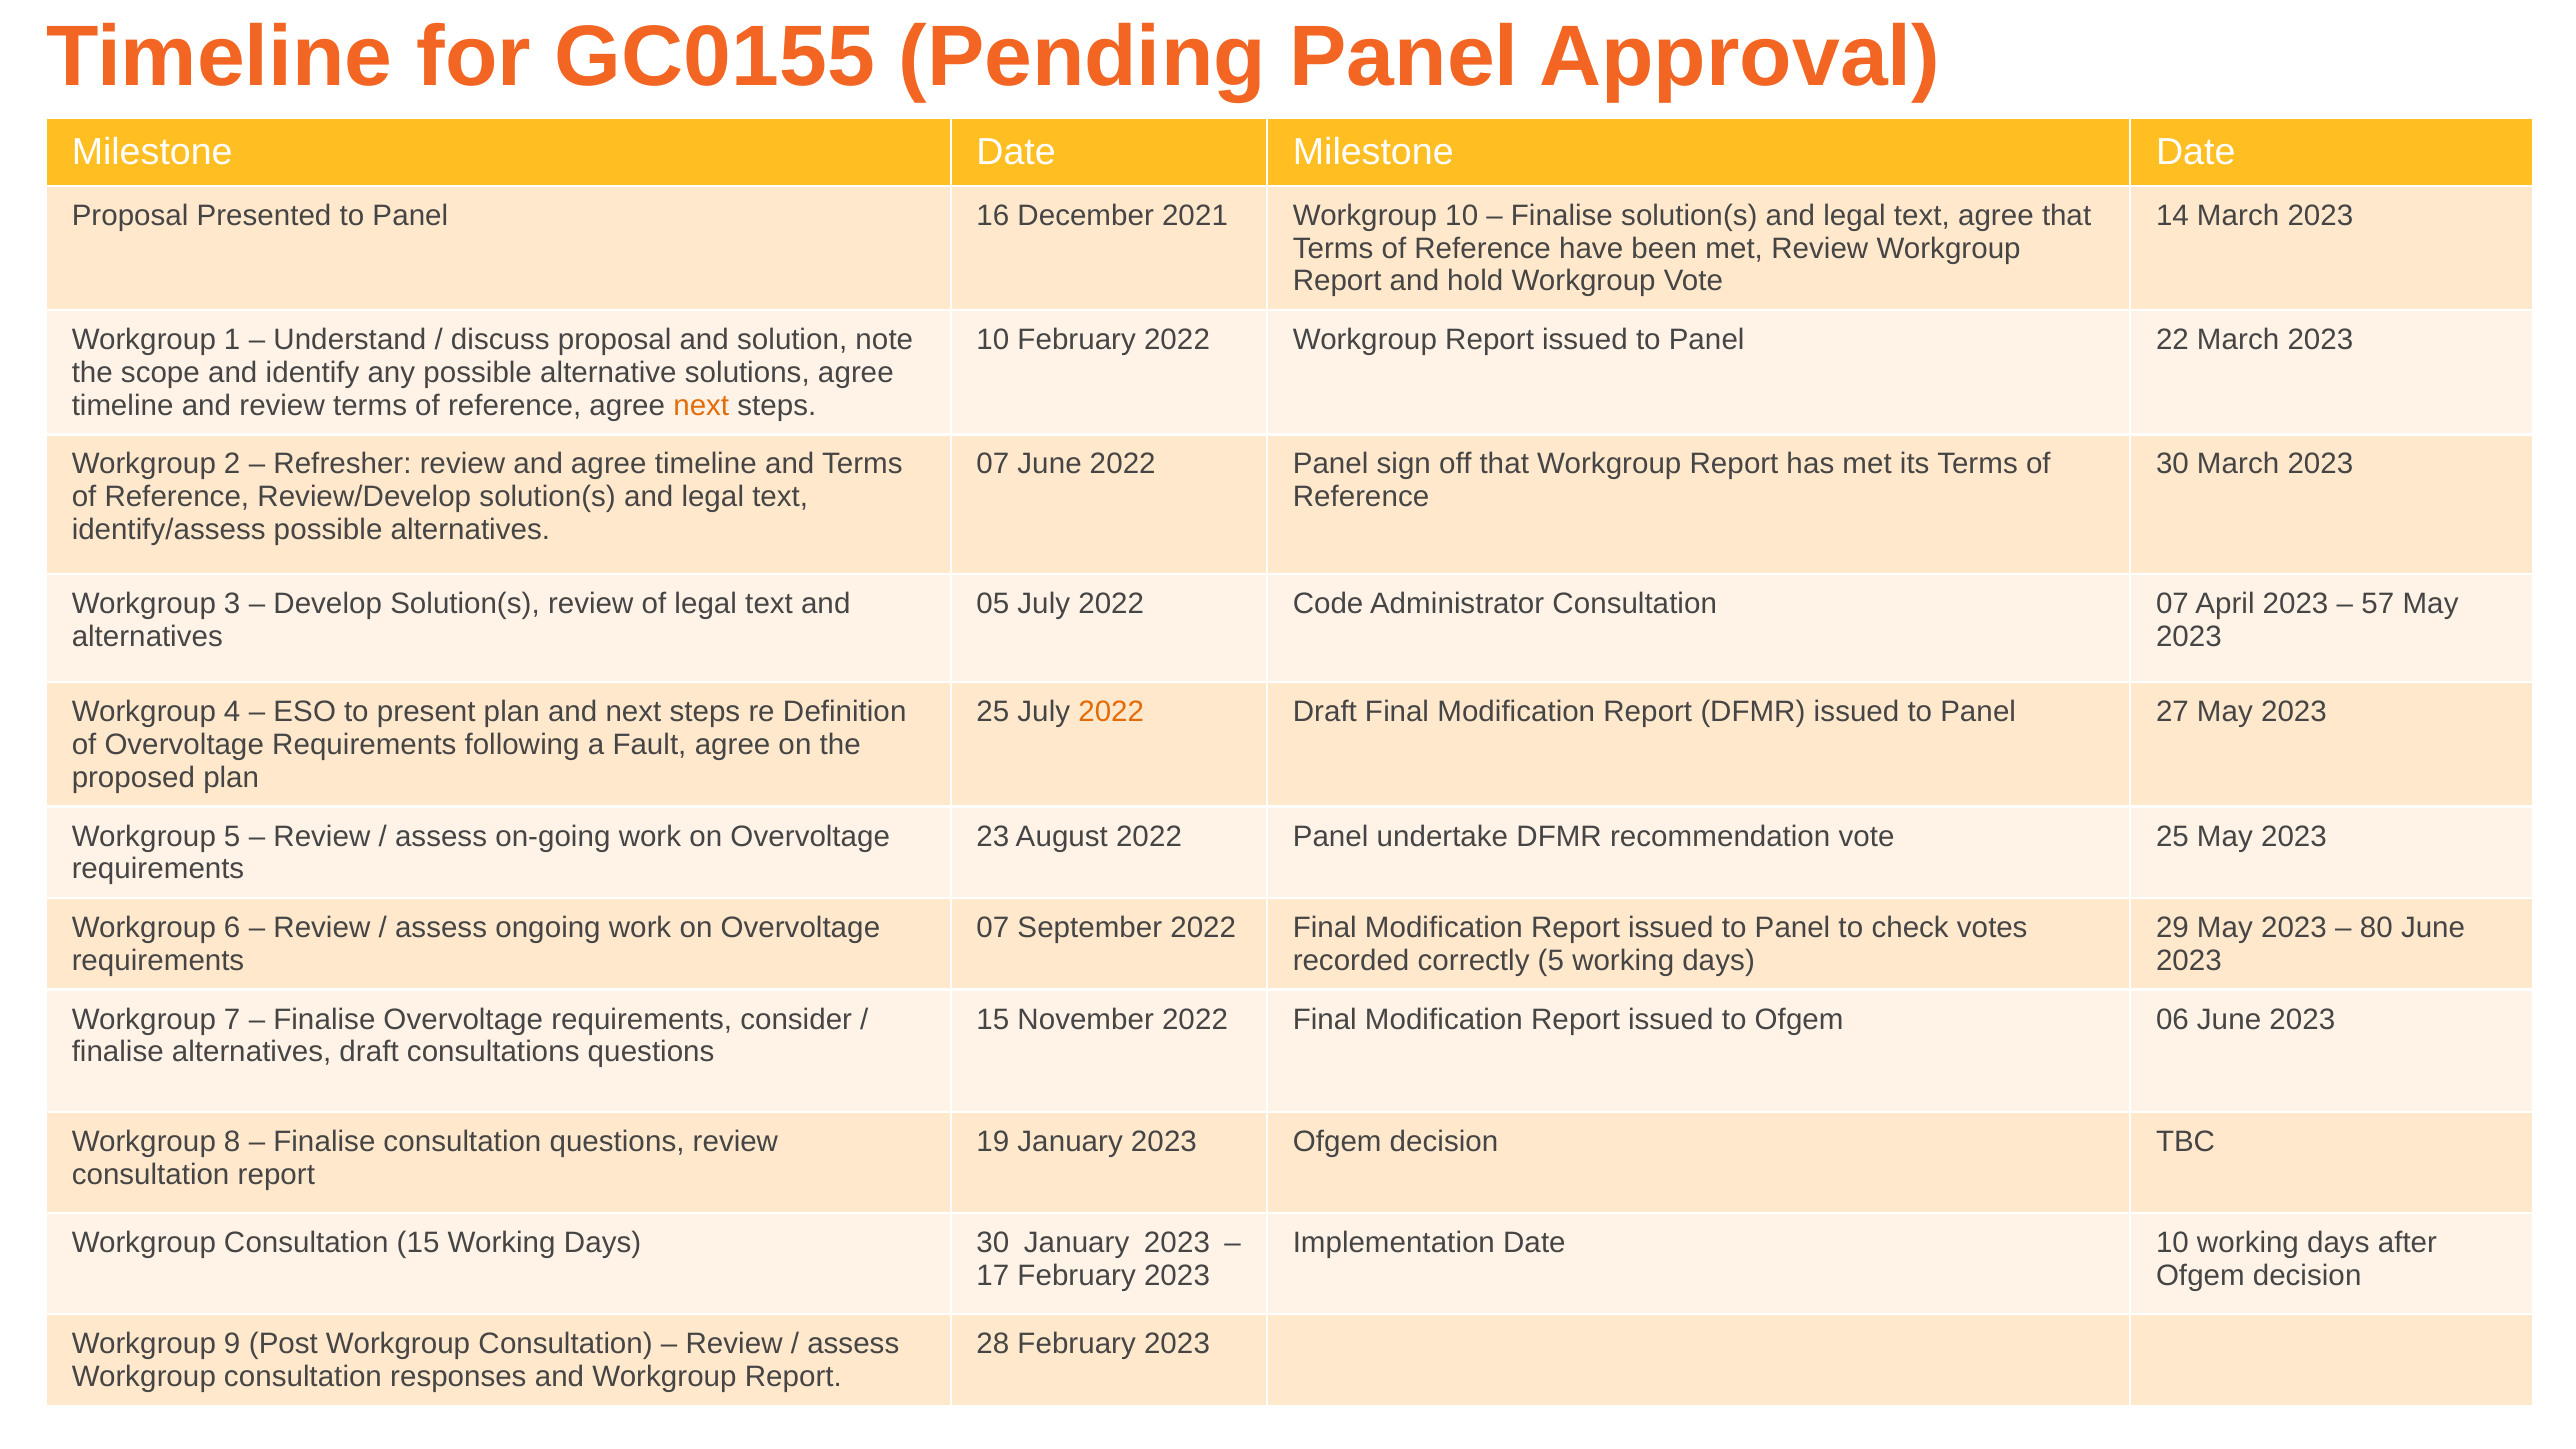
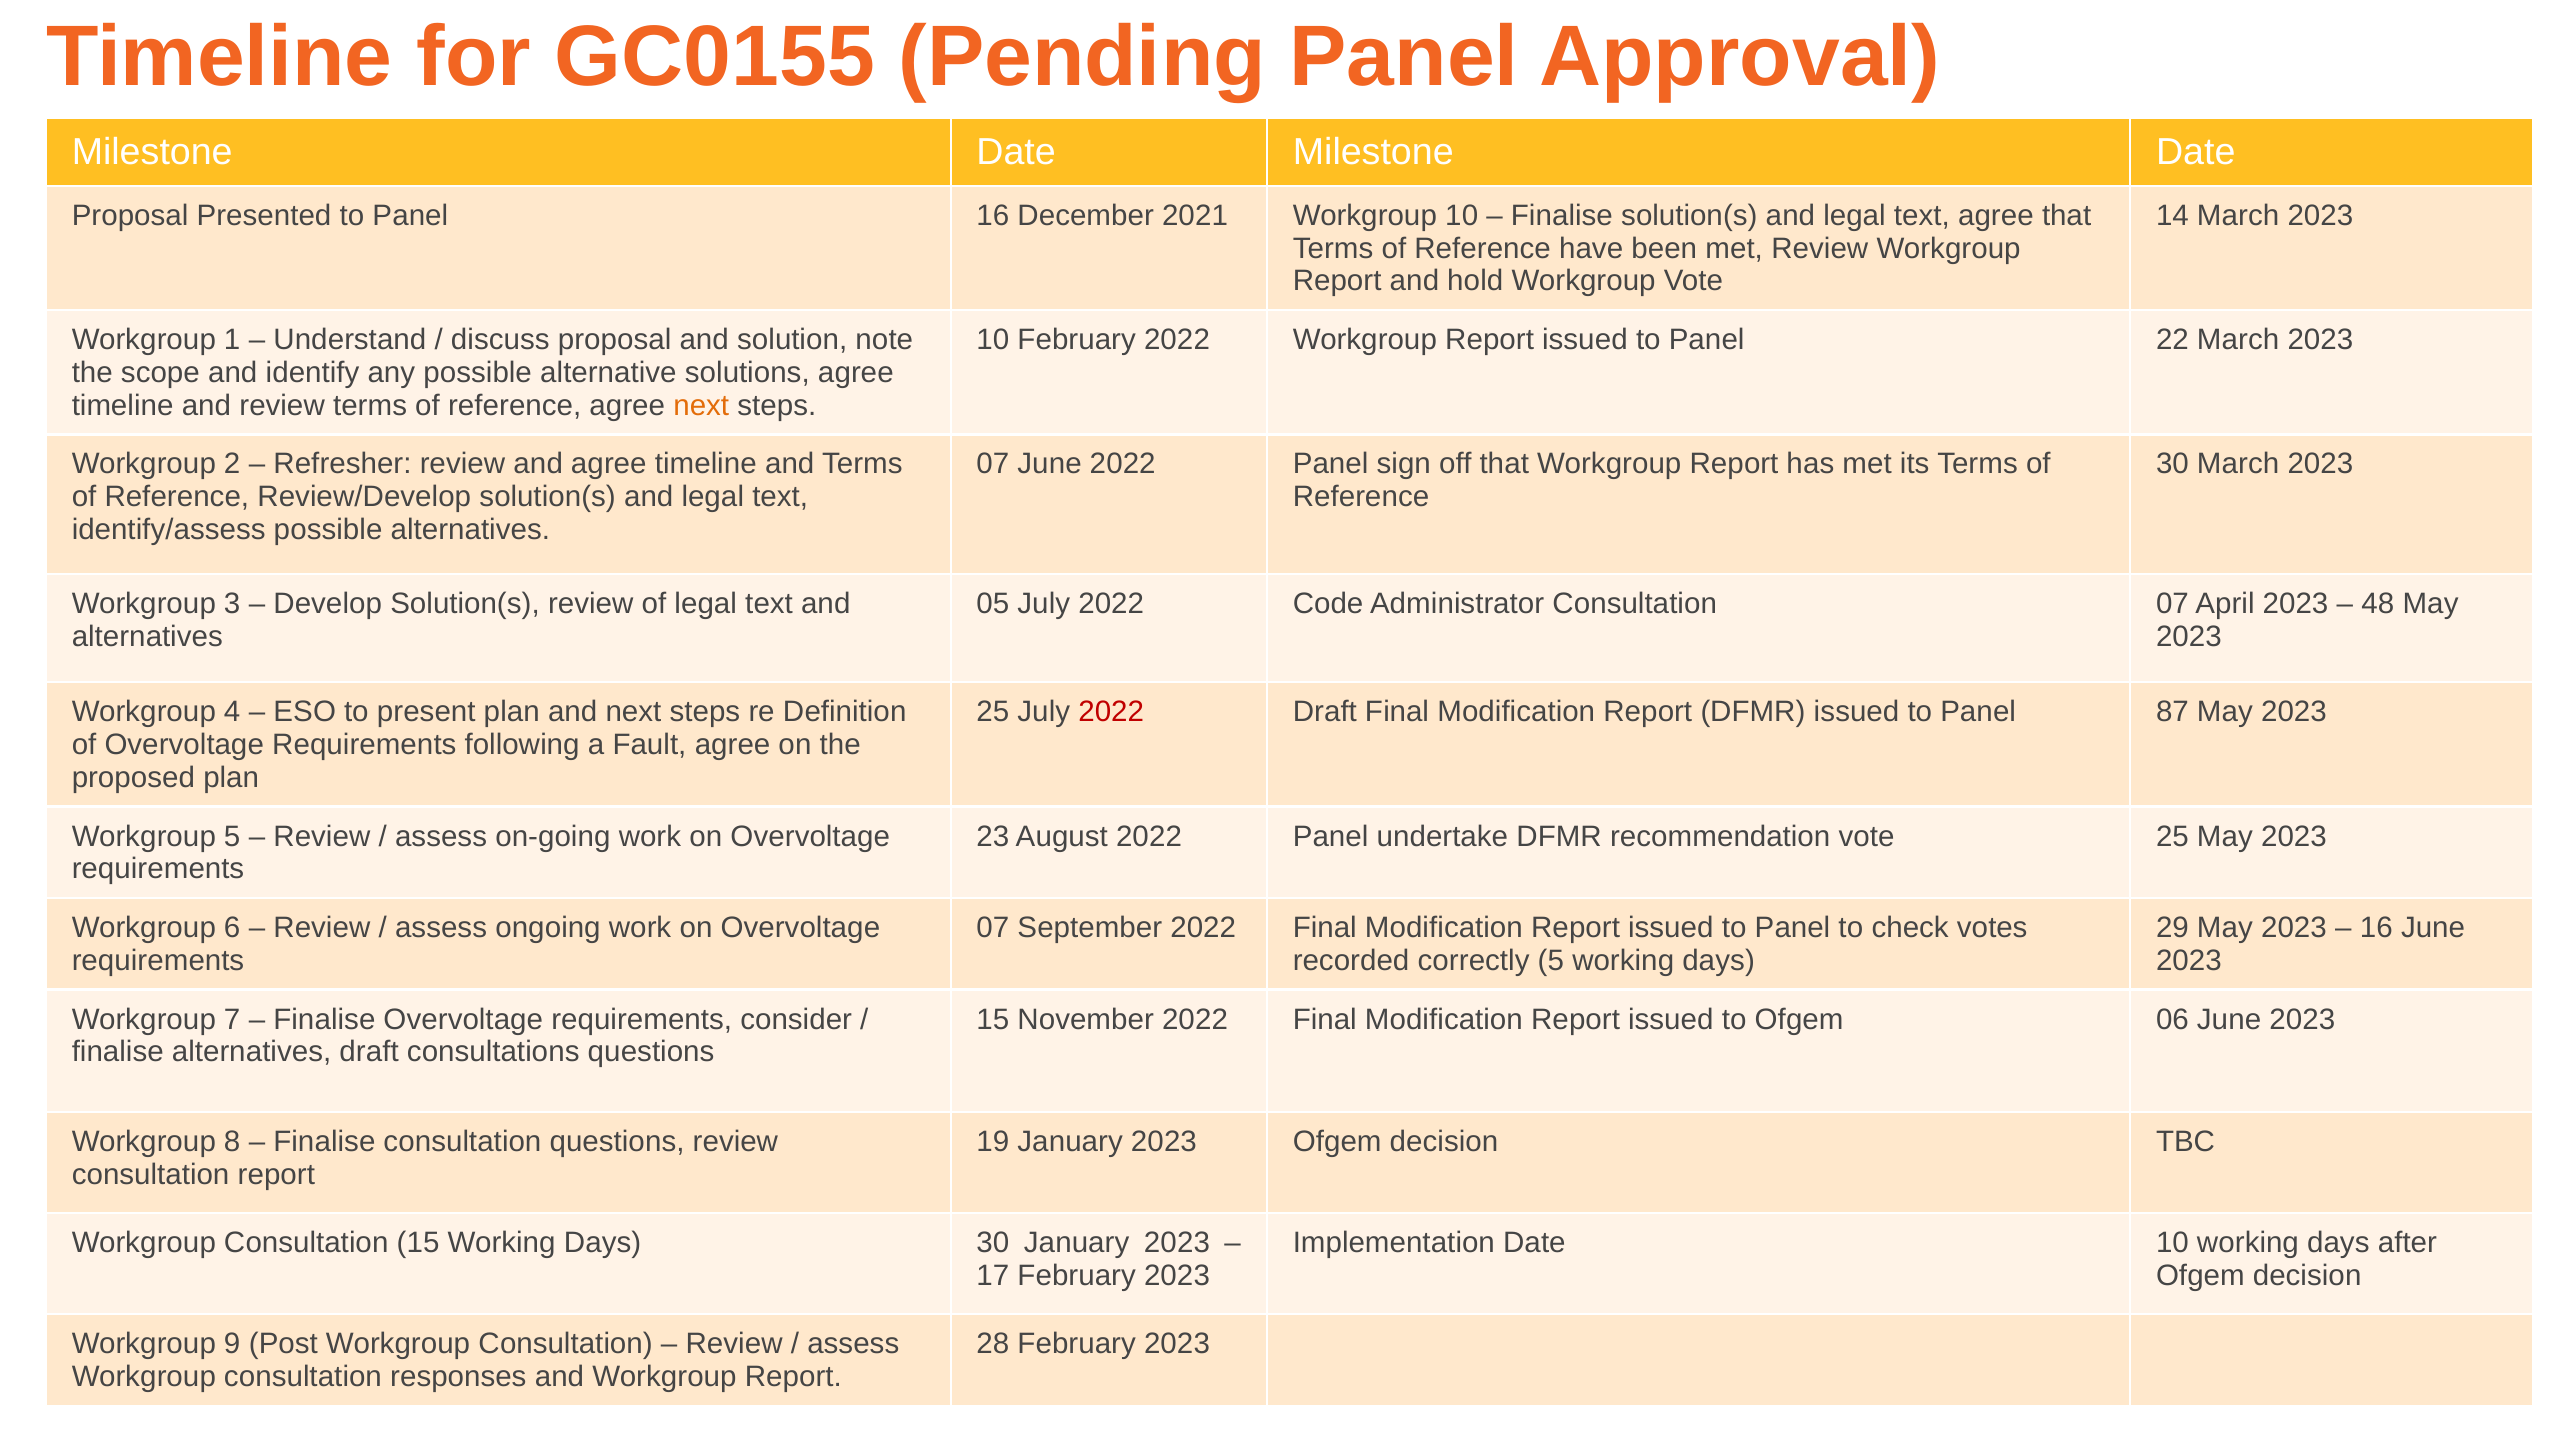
57: 57 -> 48 (2378, 604)
2022 colour: orange -> red (1111, 712)
27: 27 -> 87 (2172, 712)
80: 80 -> 16 (2376, 928)
